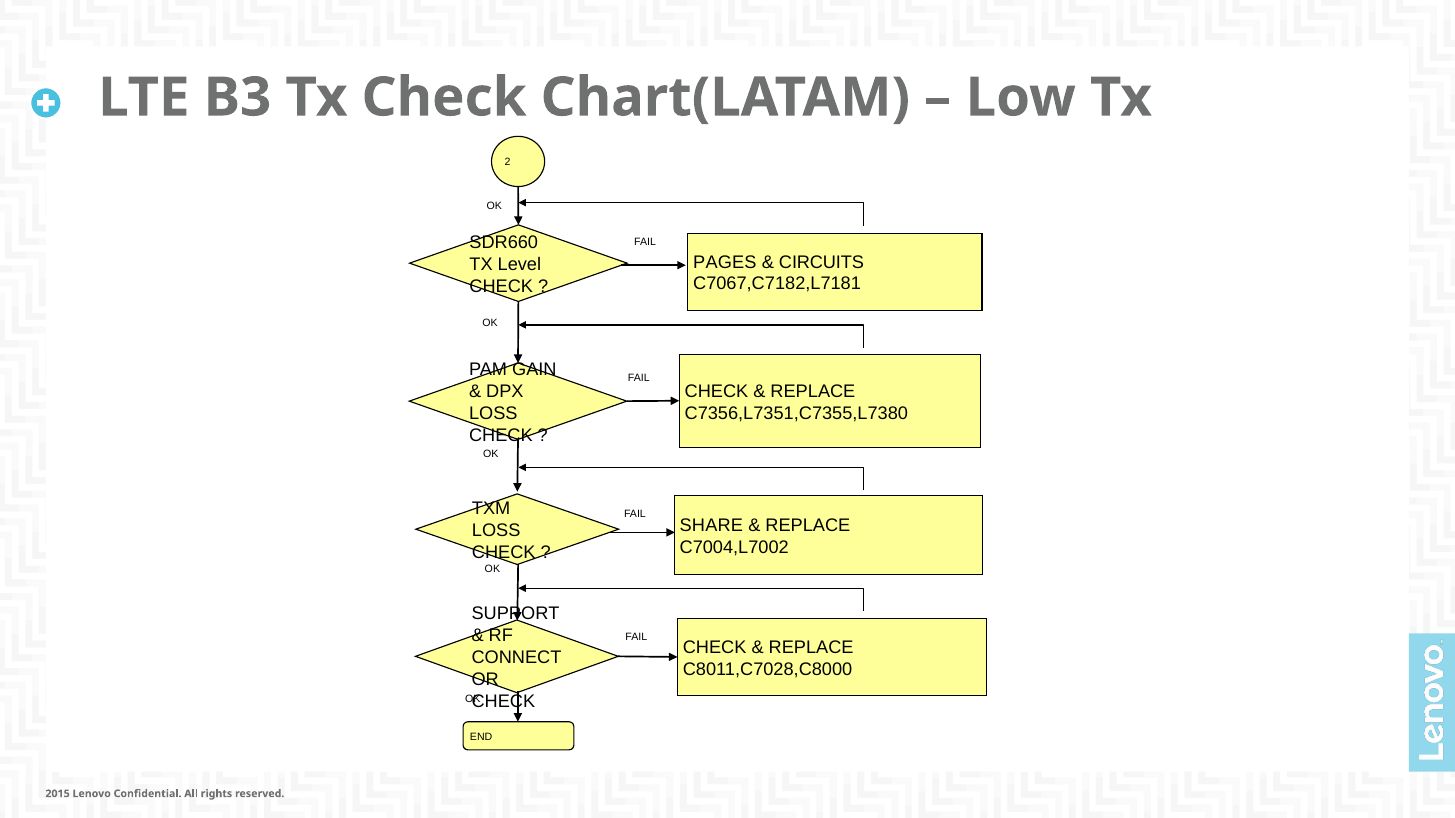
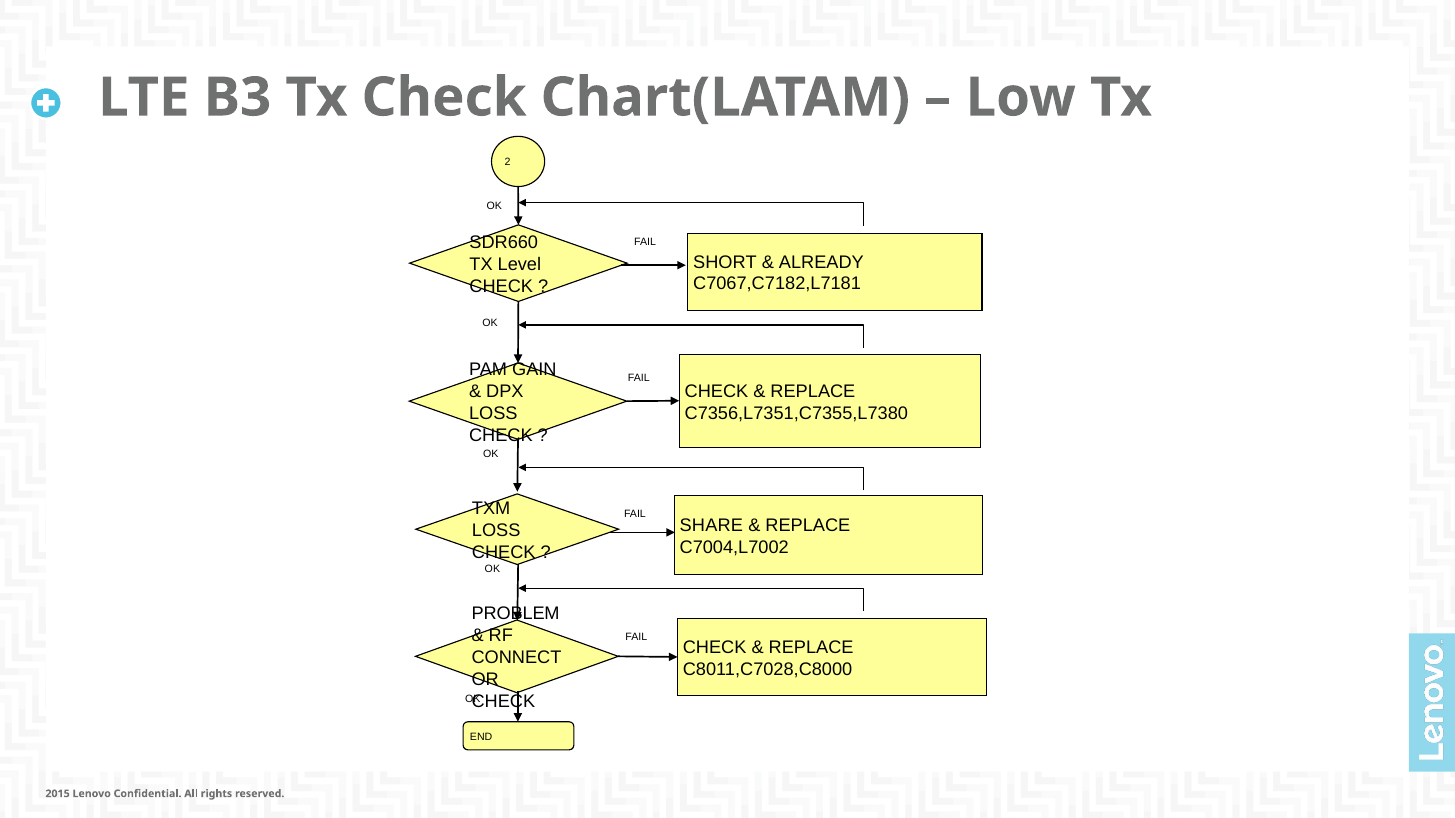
PAGES: PAGES -> SHORT (725, 262)
CIRCUITS: CIRCUITS -> ALREADY (821, 262)
SUPPORT: SUPPORT -> PROBLEM (516, 614)
